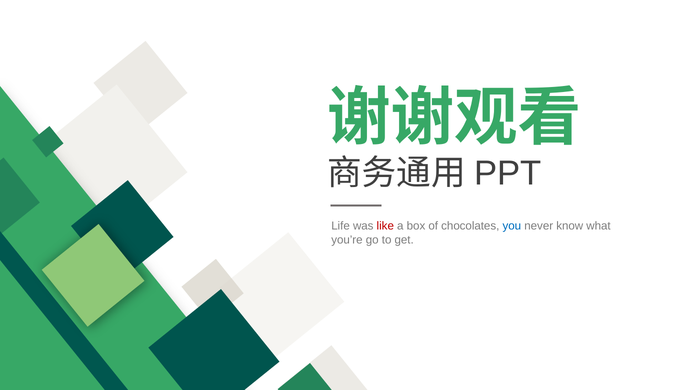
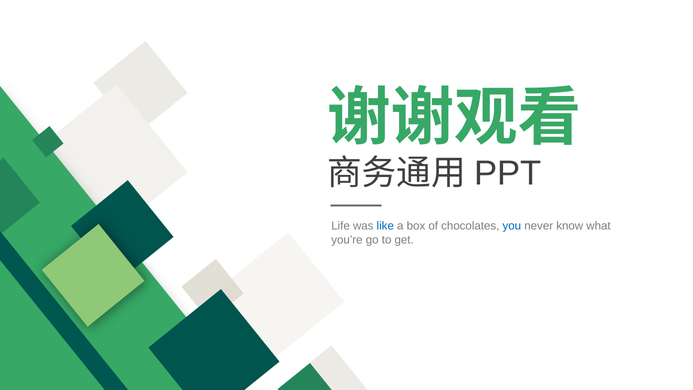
like colour: red -> blue (385, 226)
